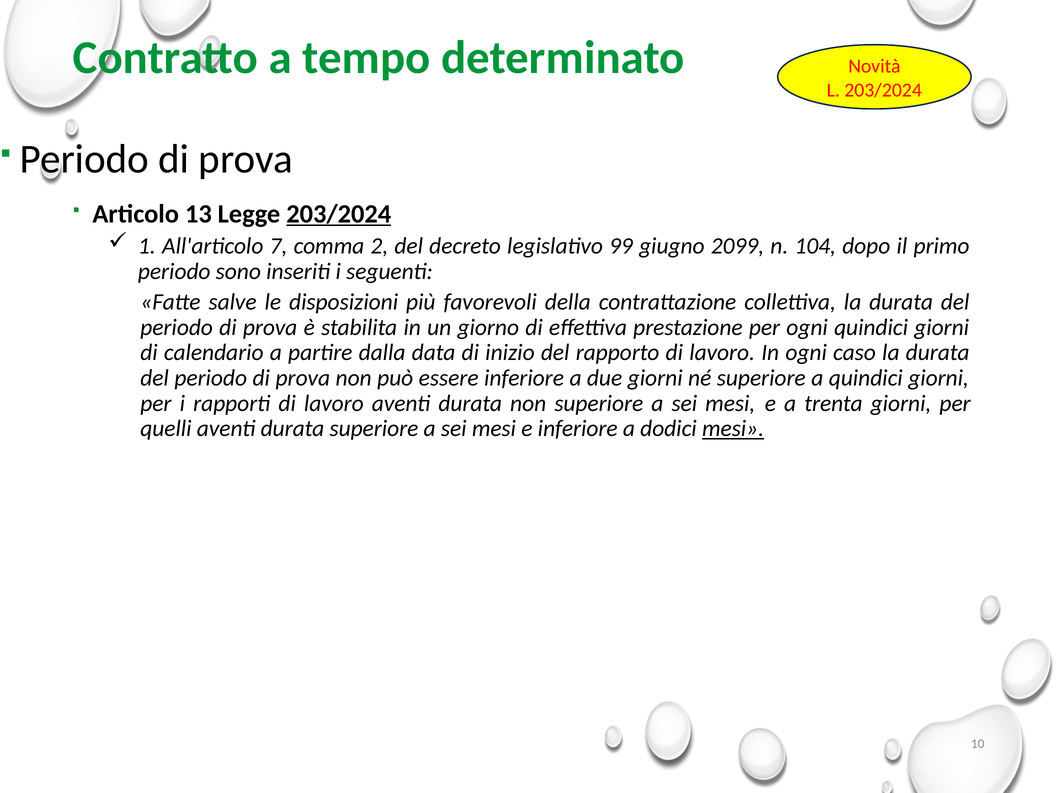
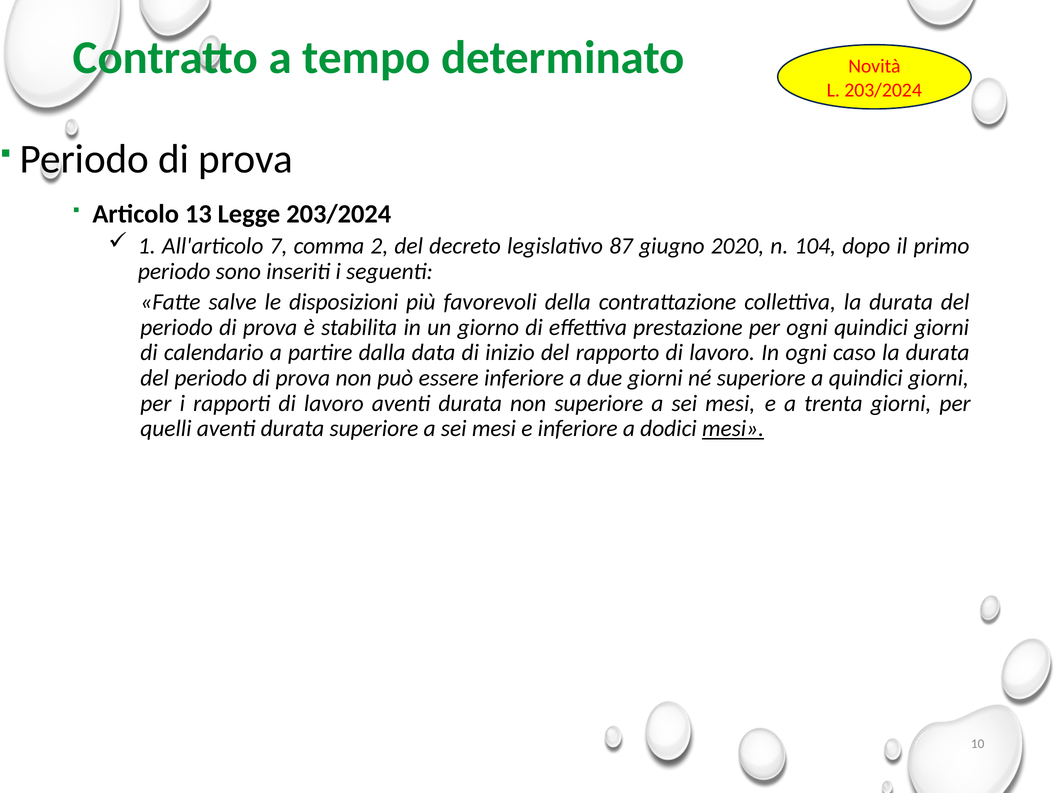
203/2024 underline: present -> none (339, 214)
99: 99 -> 87 (621, 246)
2099: 2099 -> 2020 (737, 246)
